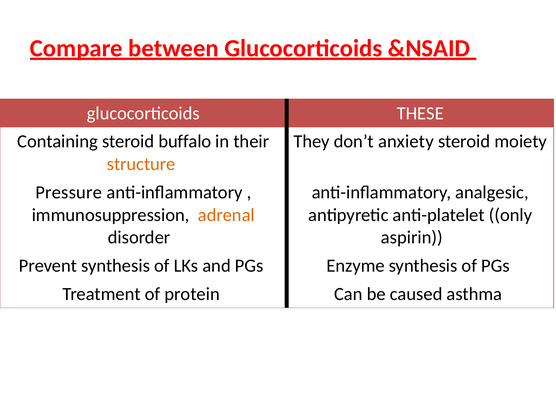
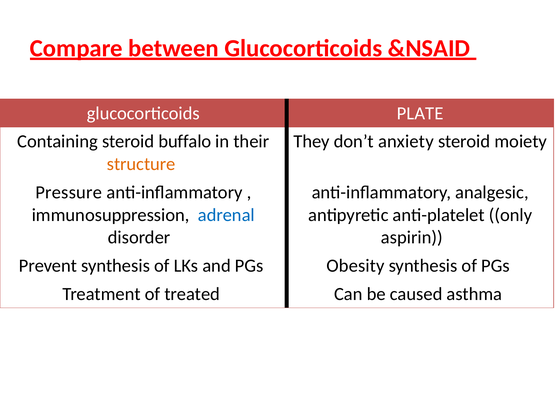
THESE: THESE -> PLATE (420, 113)
adrenal colour: orange -> blue (226, 215)
Enzyme: Enzyme -> Obesity (355, 266)
protein: protein -> treated (192, 294)
